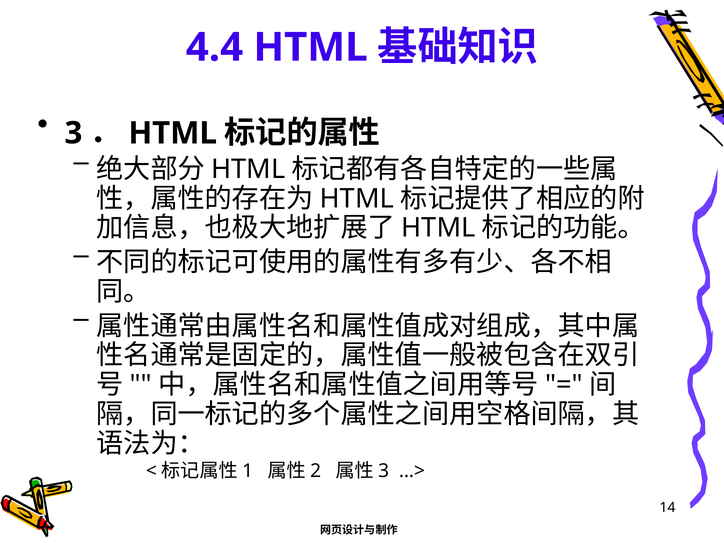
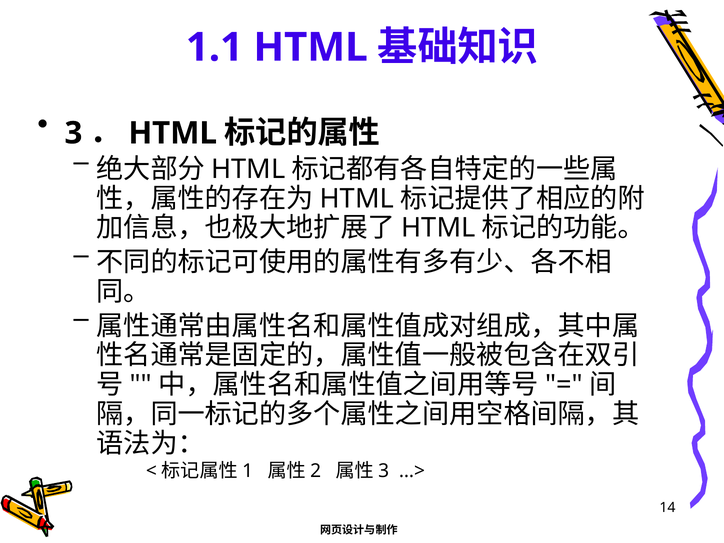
4.4: 4.4 -> 1.1 (214, 47)
